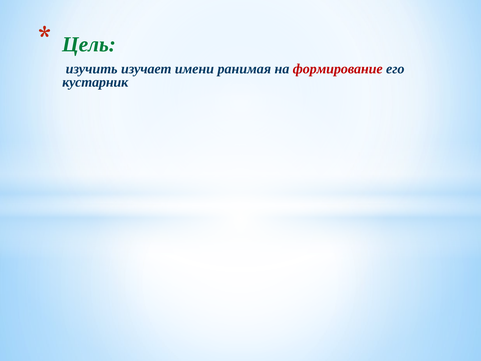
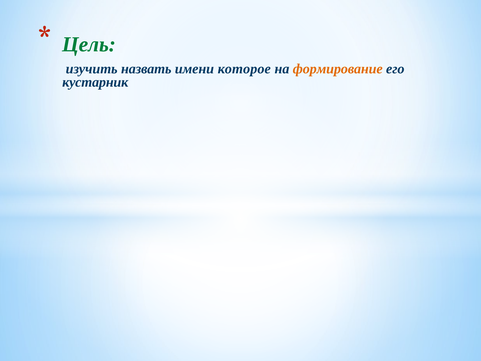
изучает: изучает -> назвать (146, 69)
ранимая: ранимая -> которое (244, 69)
формирование colour: red -> orange (338, 69)
